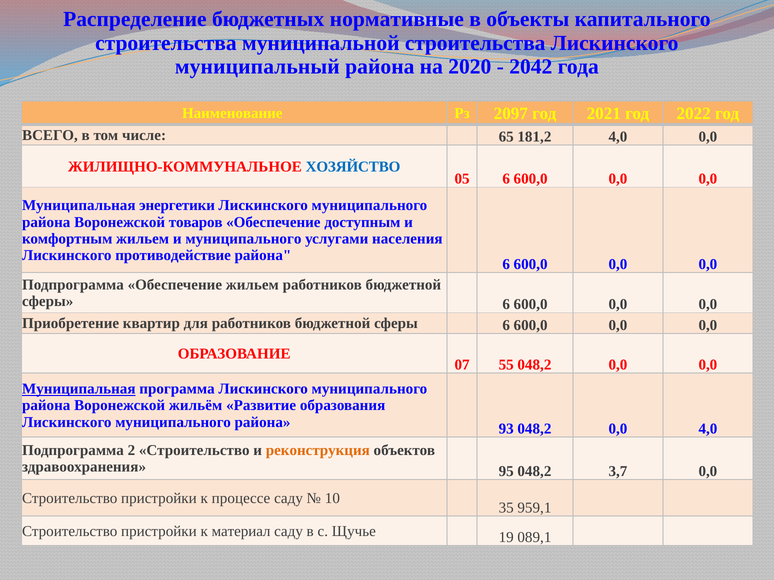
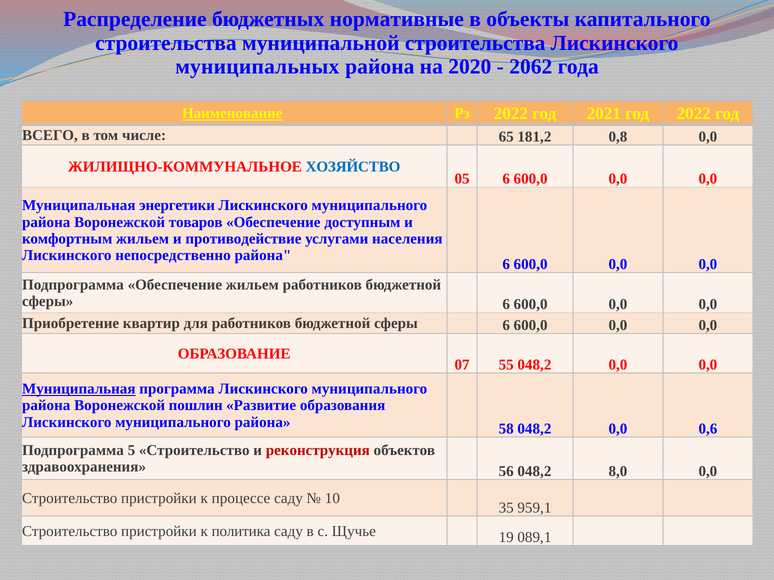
муниципальный: муниципальный -> муниципальных (257, 67)
2042: 2042 -> 2062 (531, 67)
Наименование underline: none -> present (232, 114)
Рз 2097: 2097 -> 2022 (511, 114)
181,2 4,0: 4,0 -> 0,8 (618, 137)
и муниципального: муниципального -> противодействие (243, 239)
противодействие: противодействие -> непосредственно (173, 256)
жильём: жильём -> пошлин (196, 406)
93: 93 -> 58 (506, 429)
0,0 4,0: 4,0 -> 0,6 (708, 429)
2: 2 -> 5 (131, 451)
реконструкция colour: orange -> red (318, 451)
95: 95 -> 56 (506, 472)
3,7: 3,7 -> 8,0 (618, 472)
материал: материал -> политика (241, 532)
